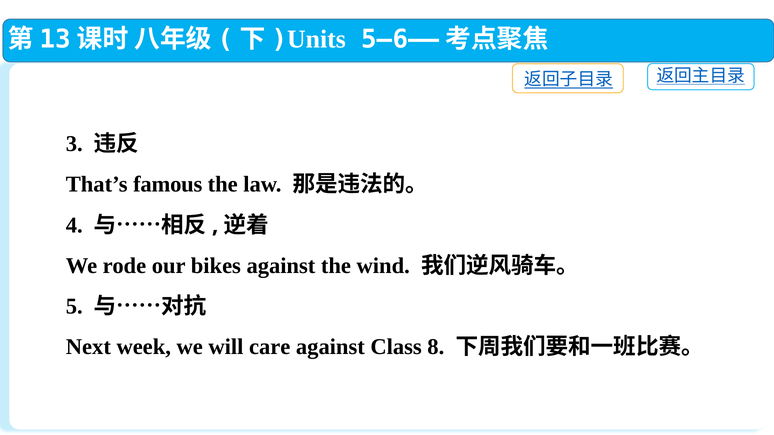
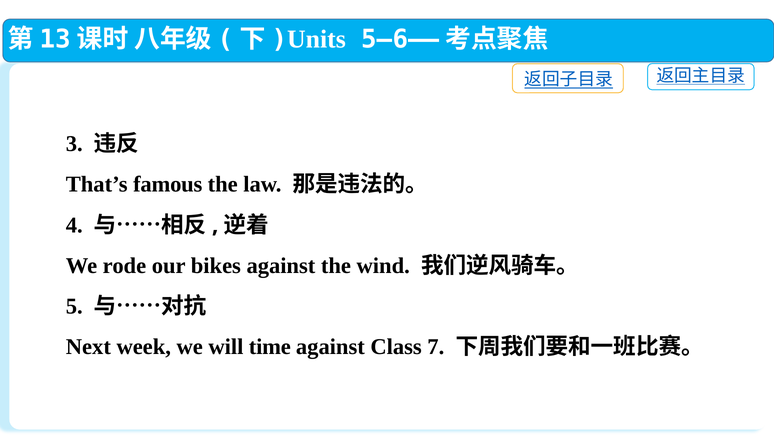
care: care -> time (270, 347)
8: 8 -> 7 (436, 347)
